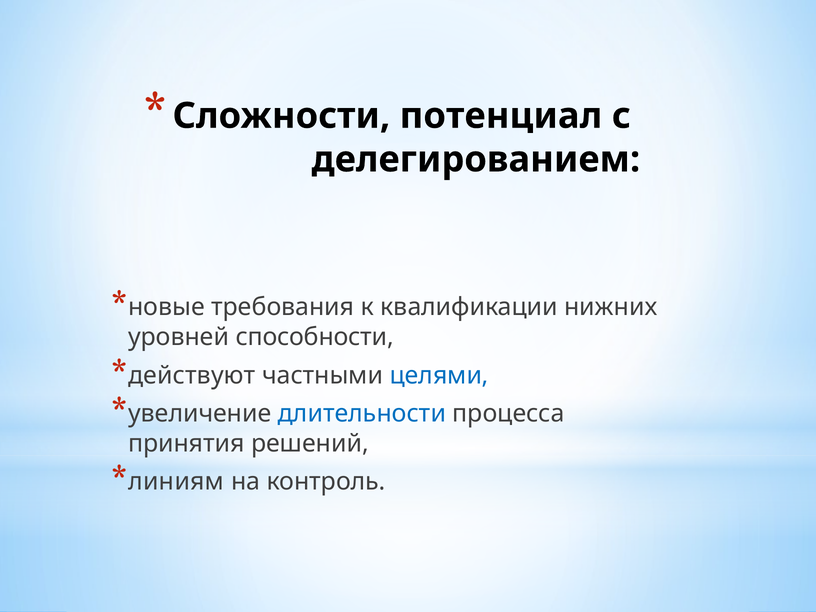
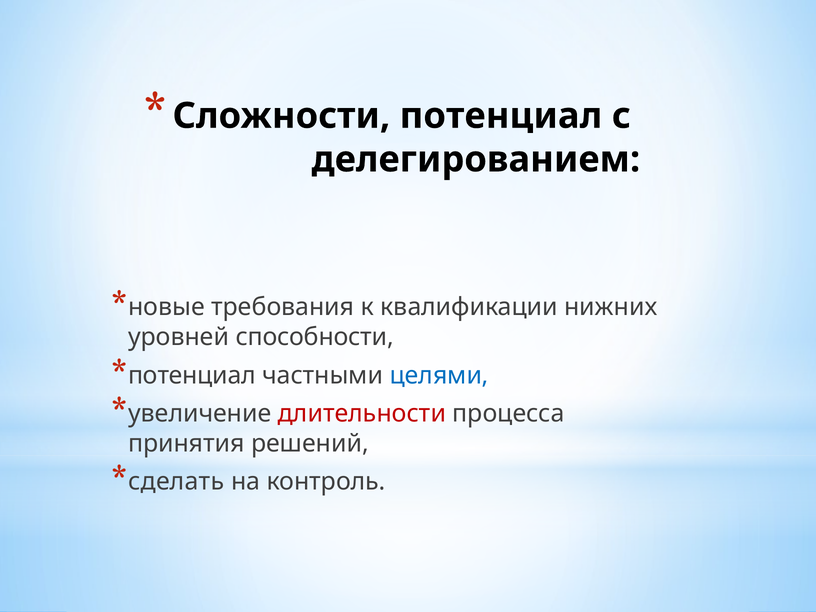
действуют: действуют -> потенциал (192, 375)
длительности colour: blue -> red (362, 414)
линиям: линиям -> сделать (176, 482)
